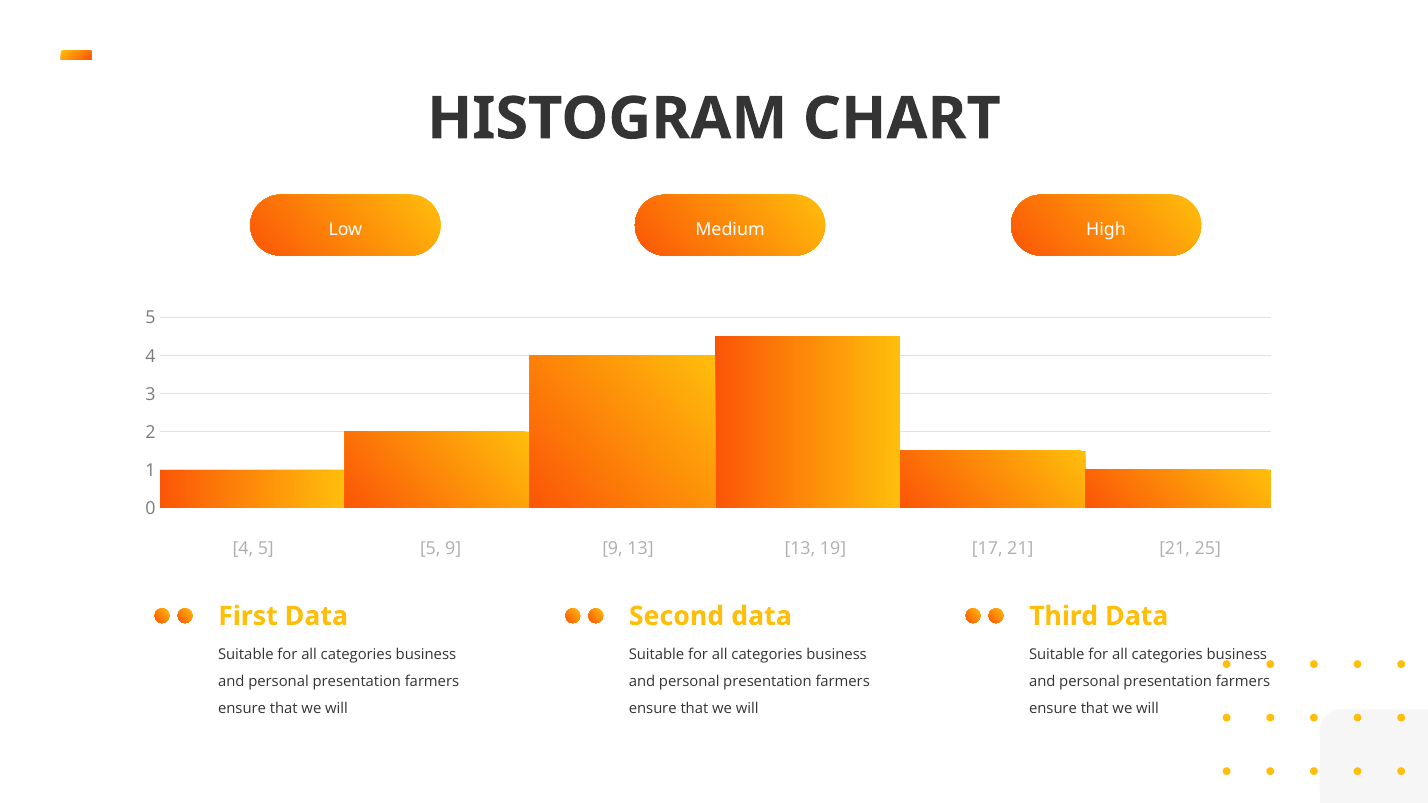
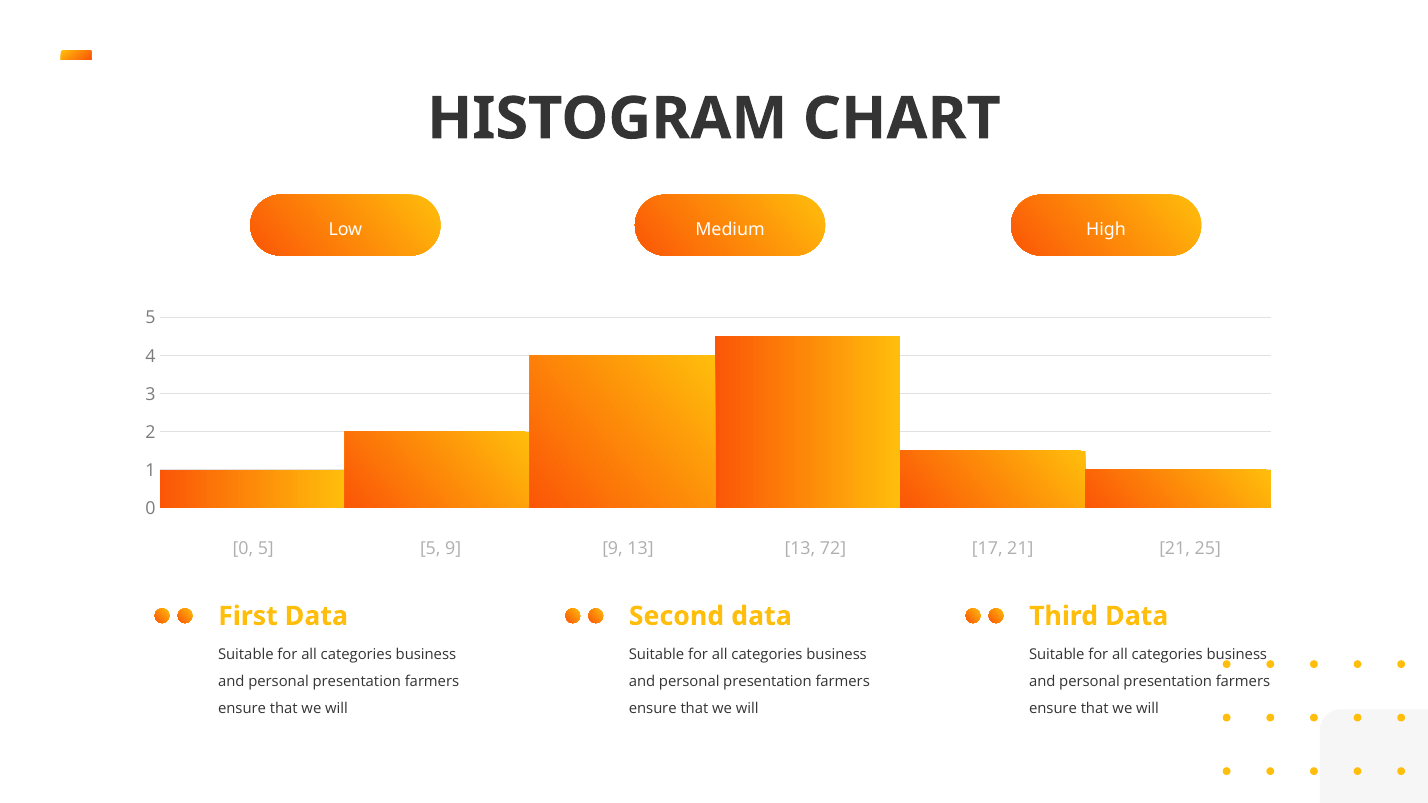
4: 4 -> 0 (243, 549)
19: 19 -> 72 (833, 549)
